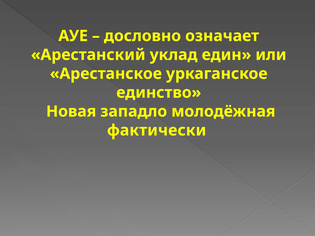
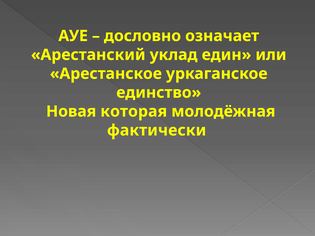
западло: западло -> которая (134, 112)
